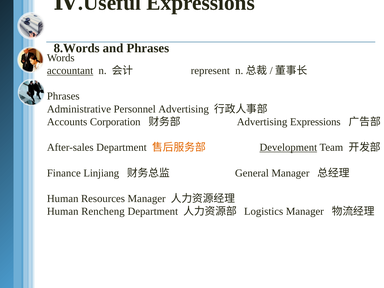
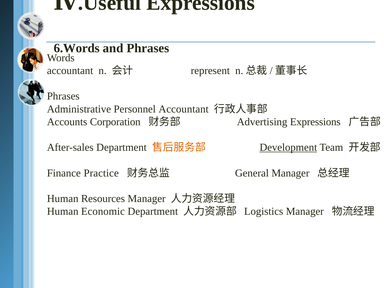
8.Words: 8.Words -> 6.Words (77, 48)
accountant underline: present -> none (70, 71)
Personnel Advertising: Advertising -> Accountant (184, 109)
Linjiang: Linjiang -> Practice (101, 173)
Rencheng: Rencheng -> Economic (103, 211)
